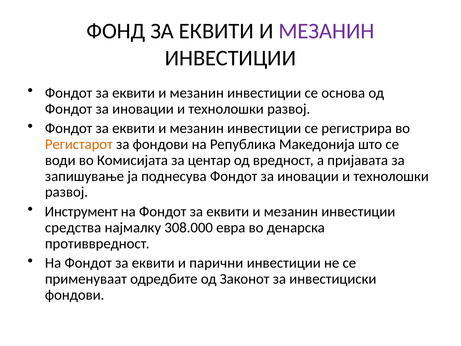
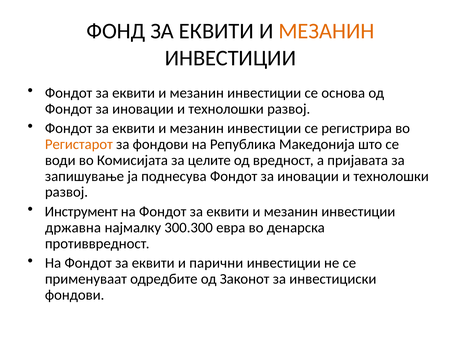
МЕЗАНИН colour: purple -> orange (326, 31)
центар: центар -> целите (209, 160)
средства: средства -> државна (73, 227)
308.000: 308.000 -> 300.300 (189, 227)
